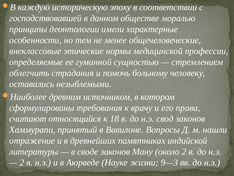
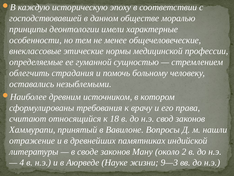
2: 2 -> 4 (22, 162)
